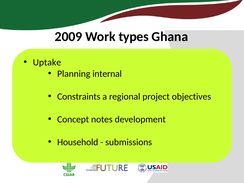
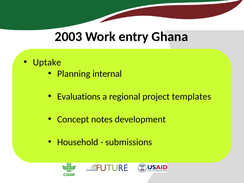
2009: 2009 -> 2003 (68, 37)
types: types -> entry (134, 37)
Constraints: Constraints -> Evaluations (79, 97)
objectives: objectives -> templates (191, 97)
